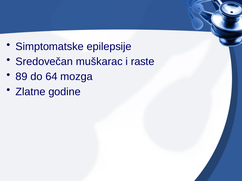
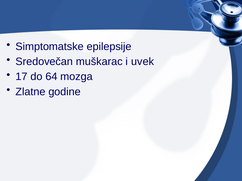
raste: raste -> uvek (143, 62)
89: 89 -> 17 (22, 77)
